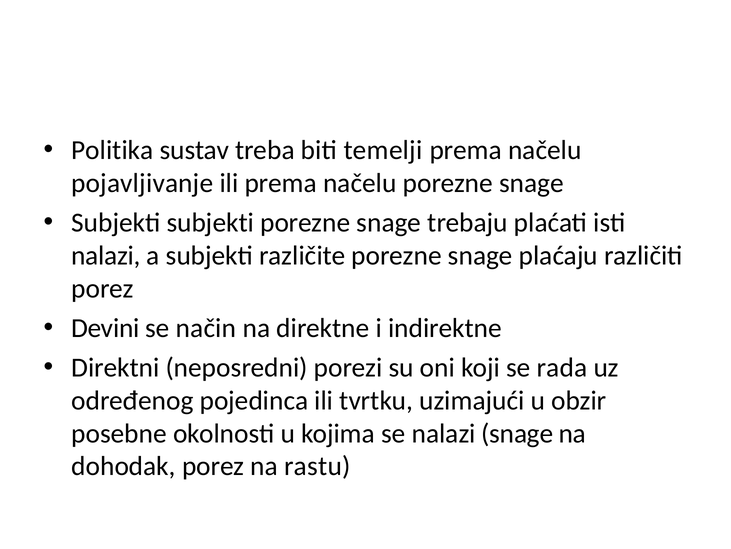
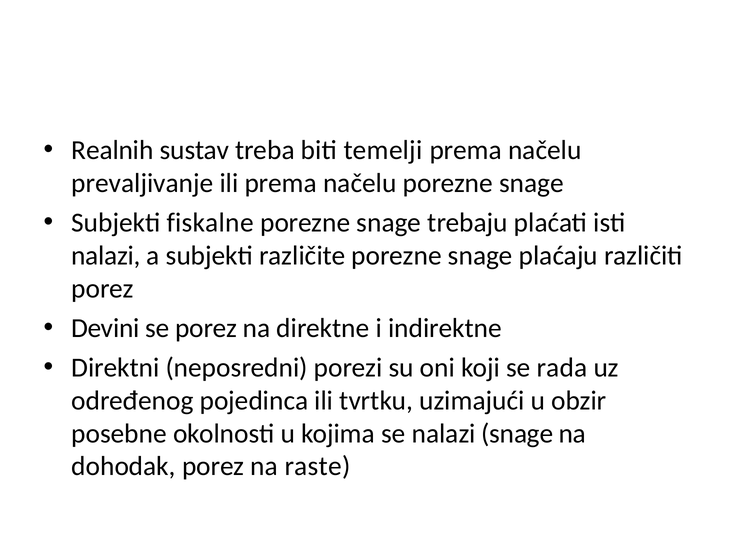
Politika: Politika -> Realnih (112, 150)
pojavljivanje: pojavljivanje -> prevaljivanje (142, 183)
Subjekti subjekti: subjekti -> fiskalne (210, 222)
se način: način -> porez (206, 328)
rastu: rastu -> raste (317, 466)
